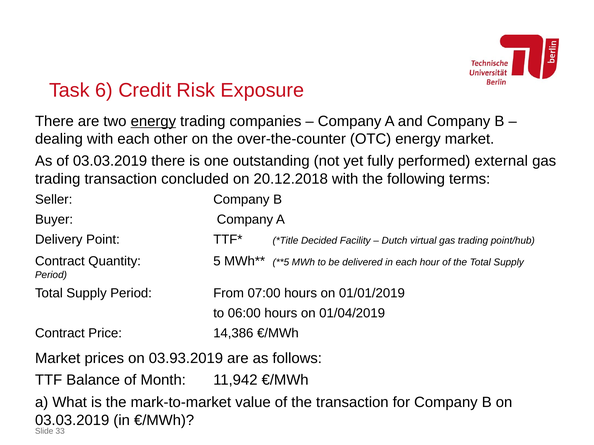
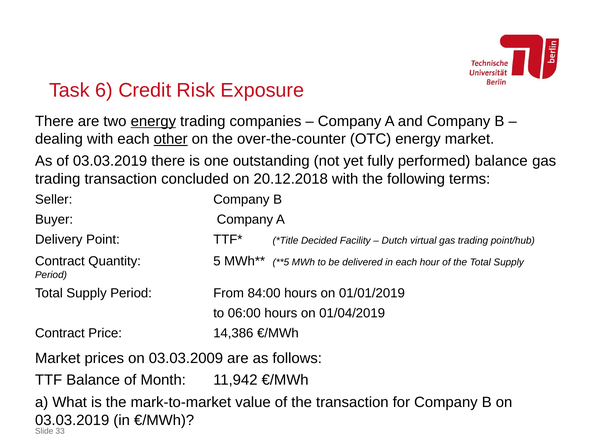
other underline: none -> present (171, 139)
performed external: external -> balance (501, 161)
07:00: 07:00 -> 84:00 (264, 293)
03.93.2019: 03.93.2019 -> 03.03.2009 (186, 359)
